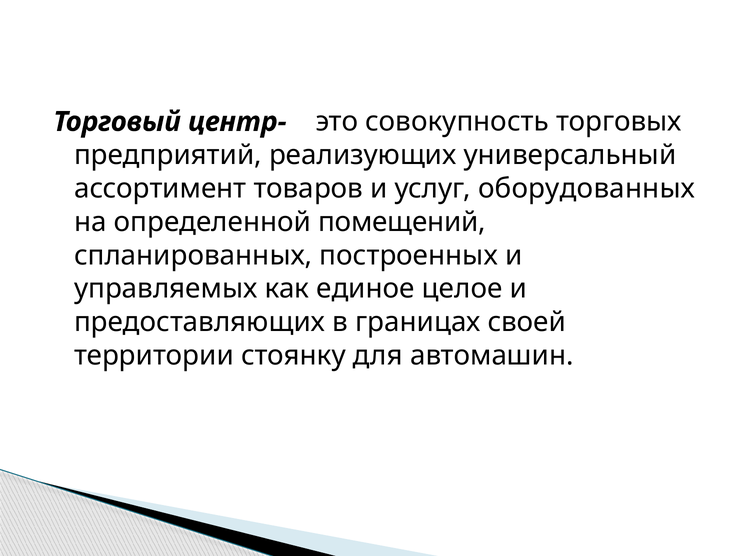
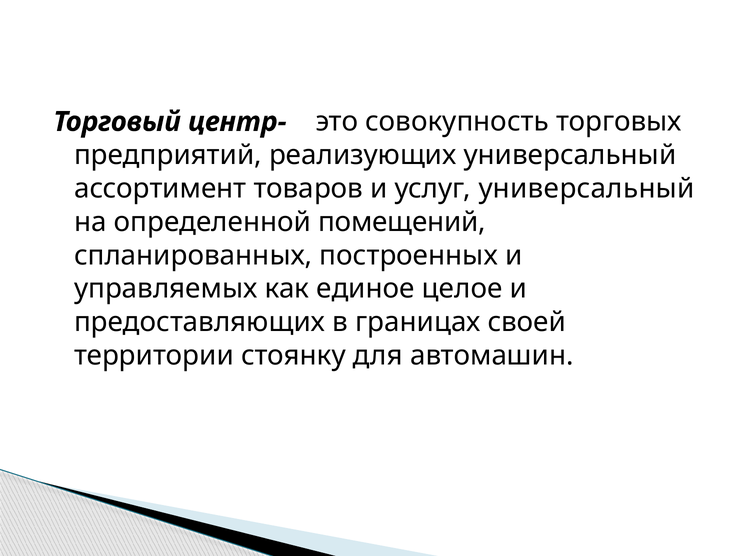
услуг оборудованных: оборудованных -> универсальный (587, 189)
